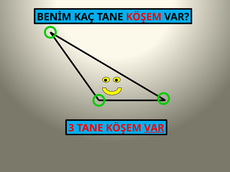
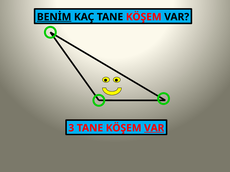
BENİM underline: none -> present (54, 17)
